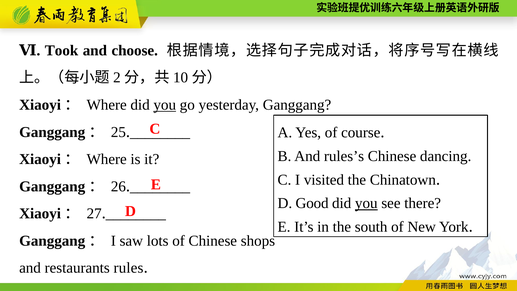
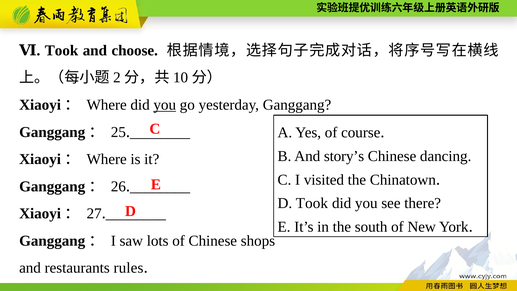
rules’s: rules’s -> story’s (344, 156)
D Good: Good -> Took (312, 203)
you underline: present -> none (366, 203)
